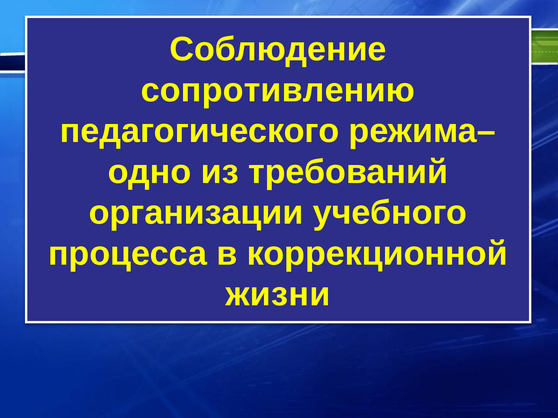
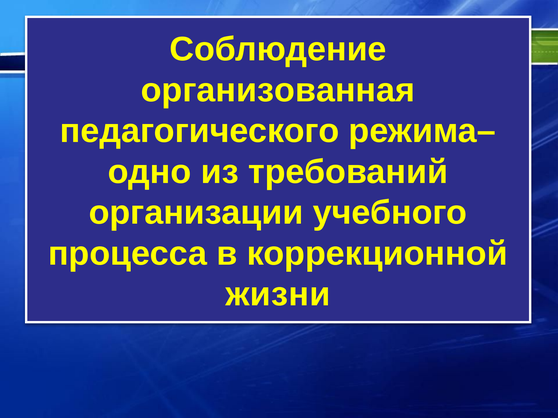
сопротивлению: сопротивлению -> организованная (278, 90)
